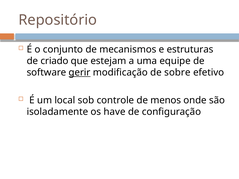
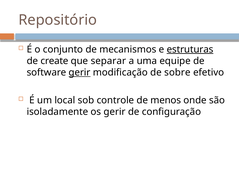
estruturas underline: none -> present (190, 49)
criado: criado -> create (54, 61)
estejam: estejam -> separar (108, 61)
os have: have -> gerir (115, 112)
